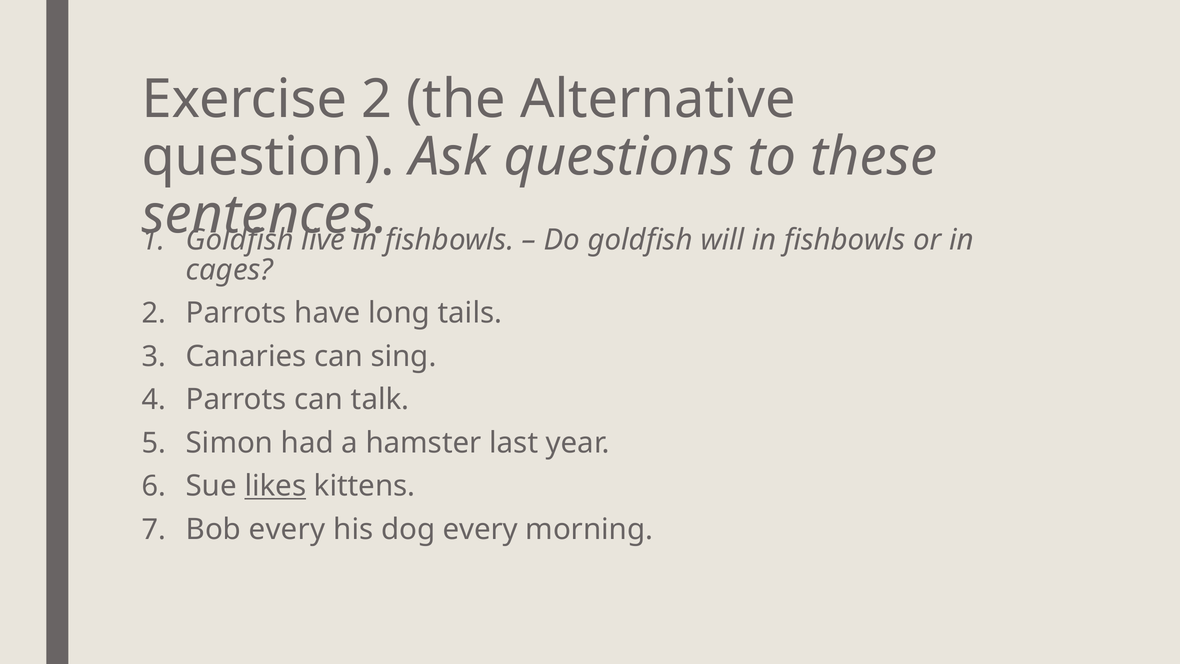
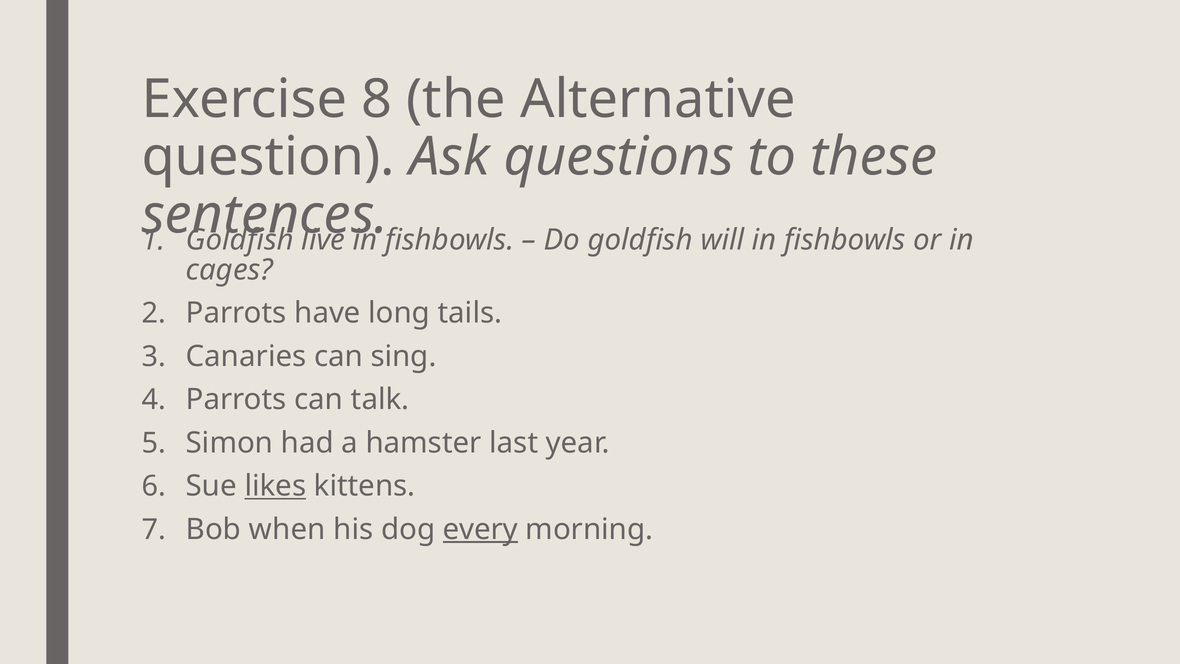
Exercise 2: 2 -> 8 (377, 99)
Bob every: every -> when (287, 529)
every underline: none -> present (480, 529)
